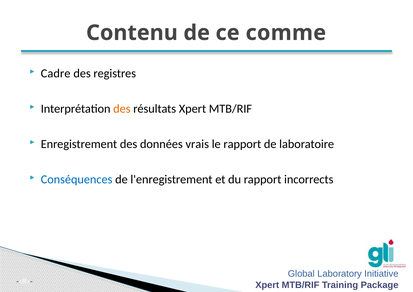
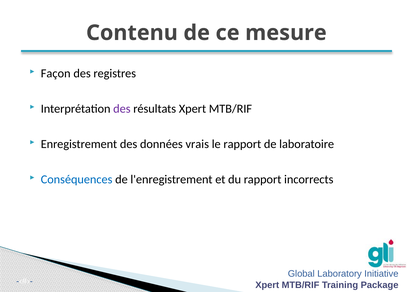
comme: comme -> mesure (286, 33)
Cadre: Cadre -> Façon (56, 73)
des colour: orange -> purple (122, 108)
